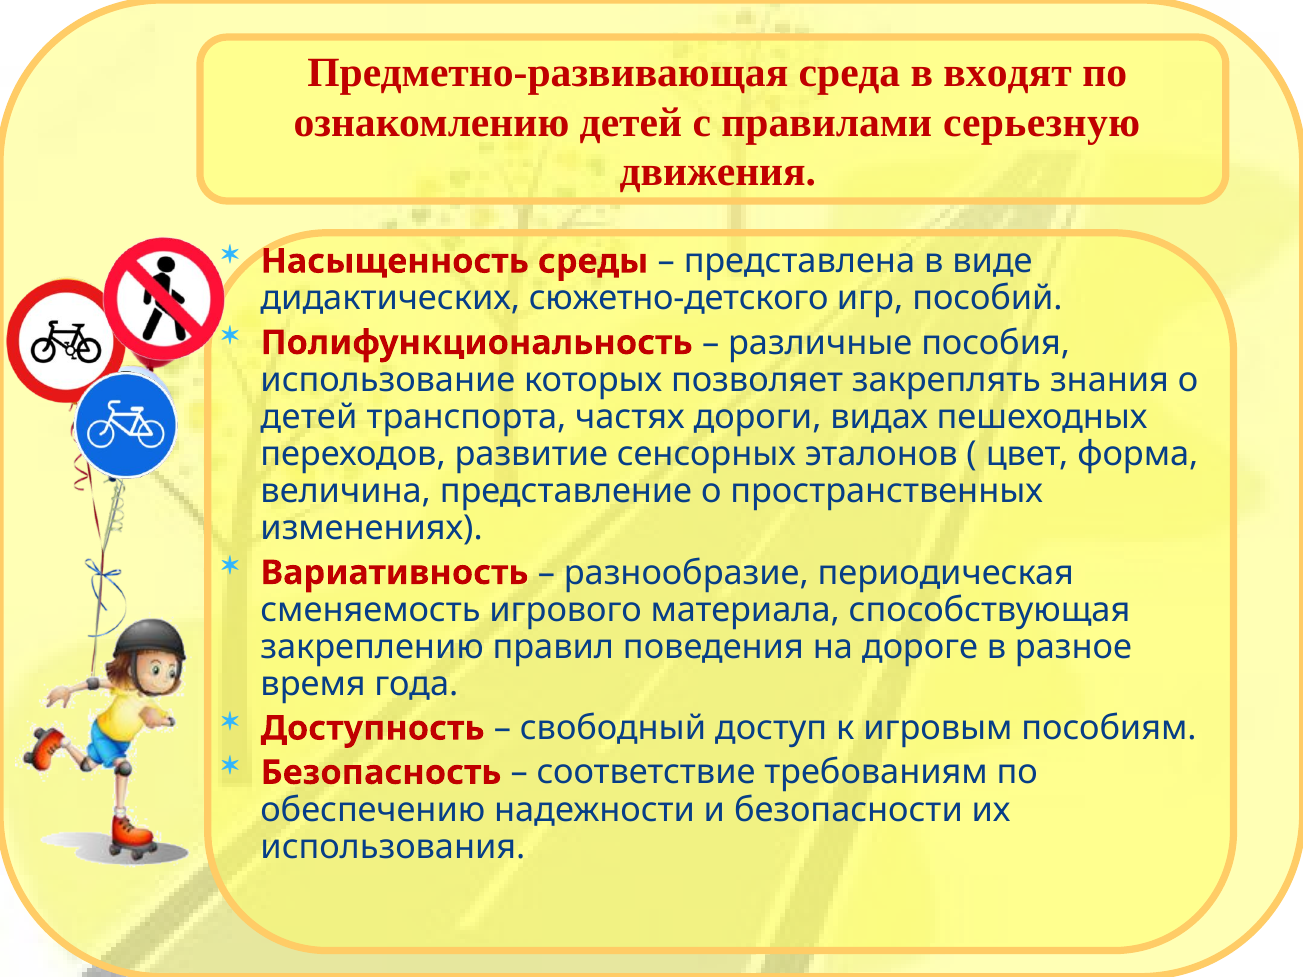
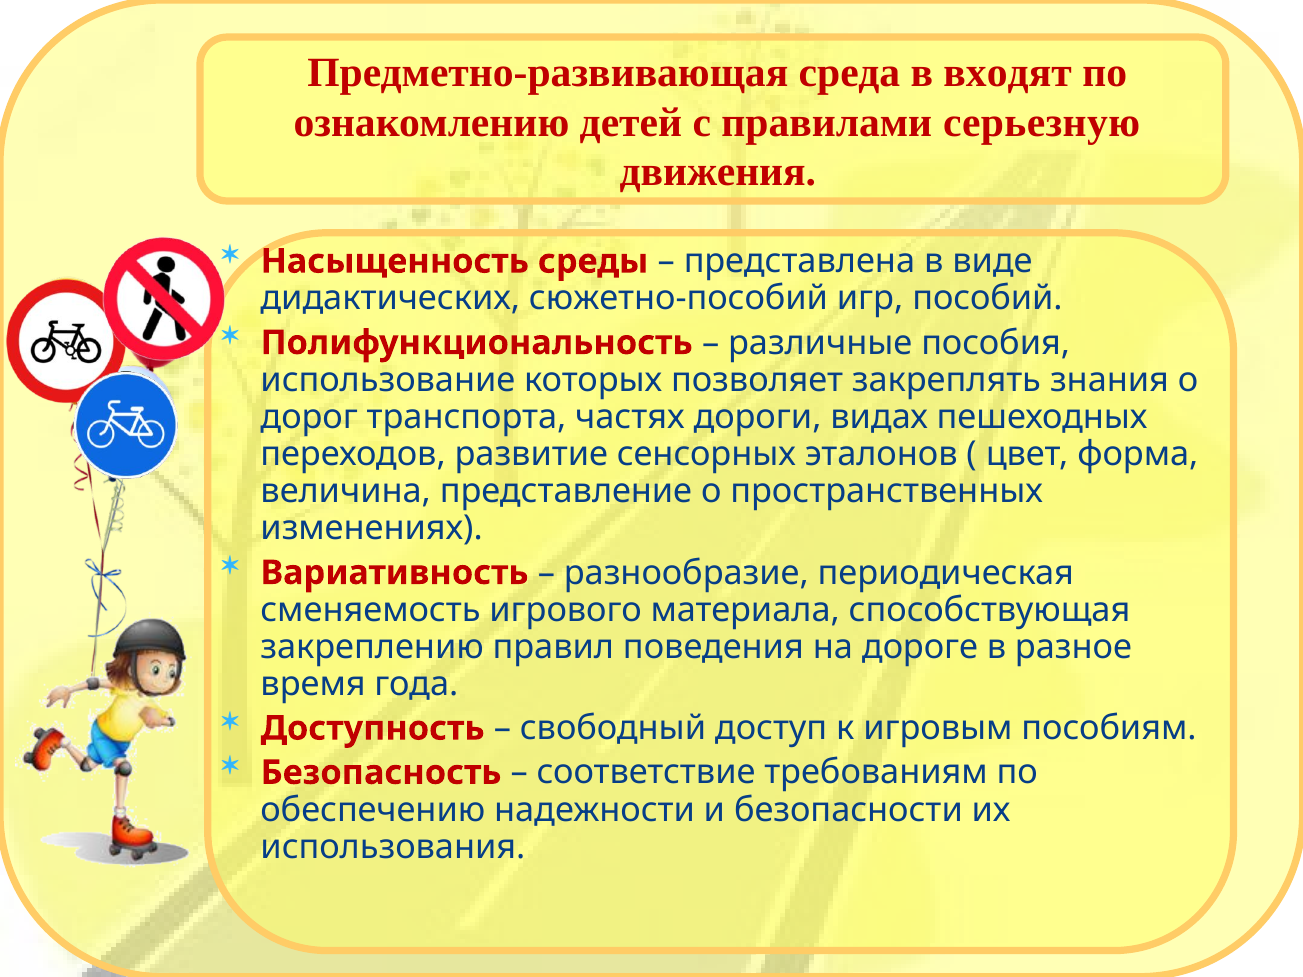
сюжетно-детского: сюжетно-детского -> сюжетно-пособий (678, 299)
детей: детей -> дорог (309, 417)
